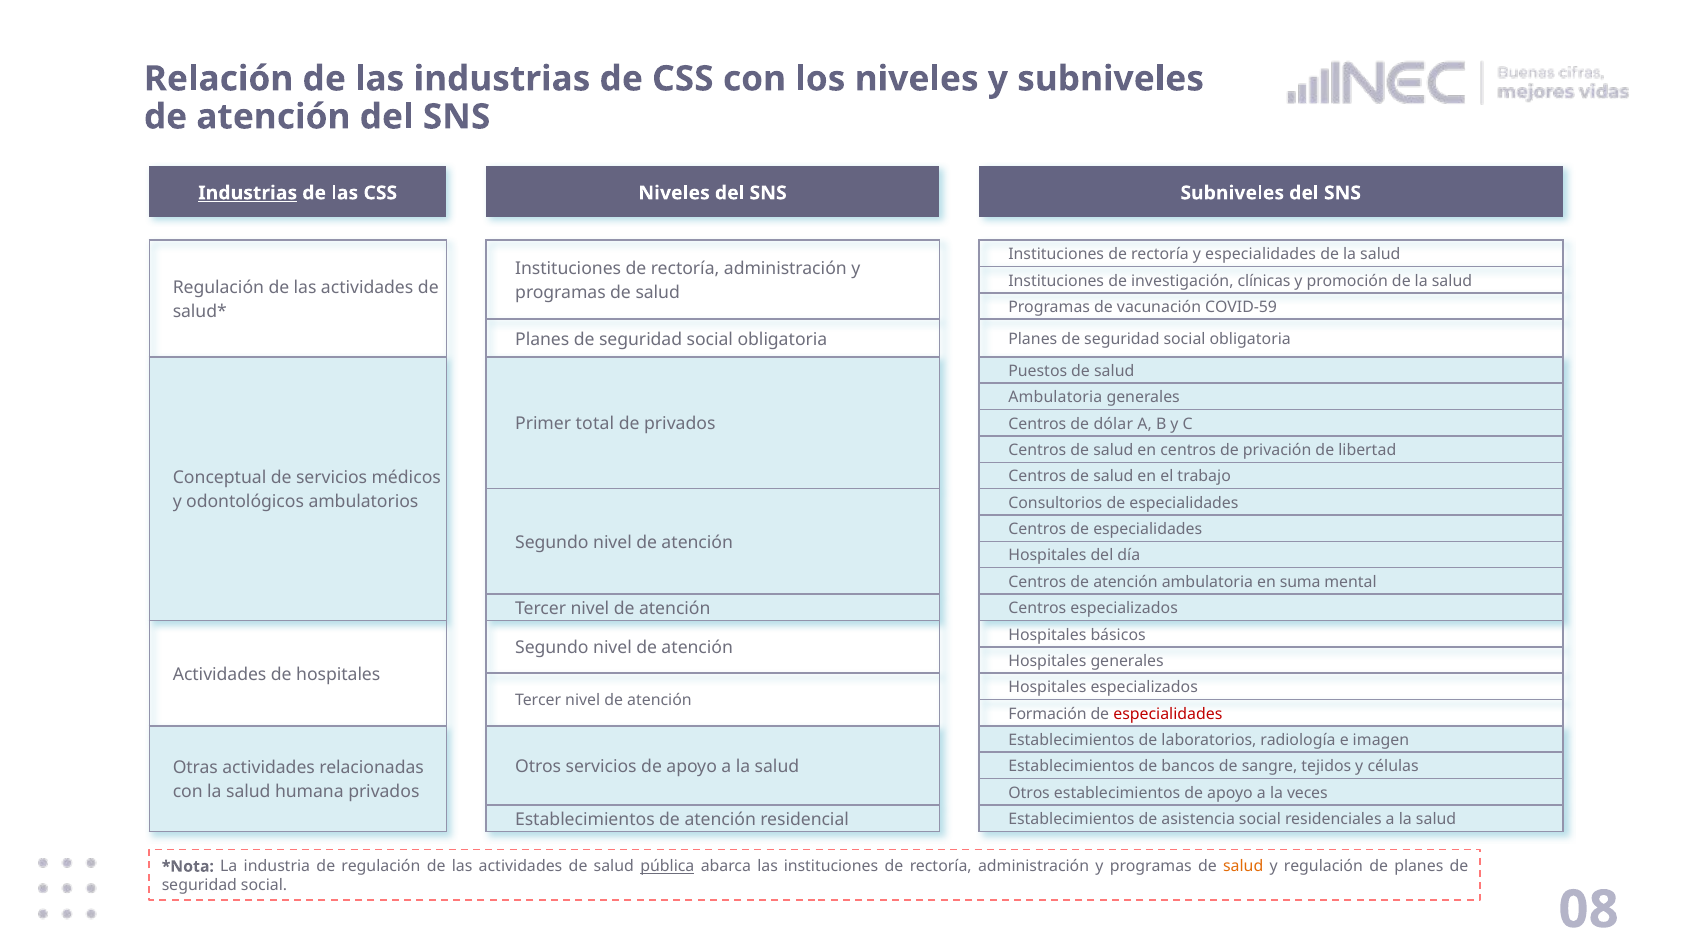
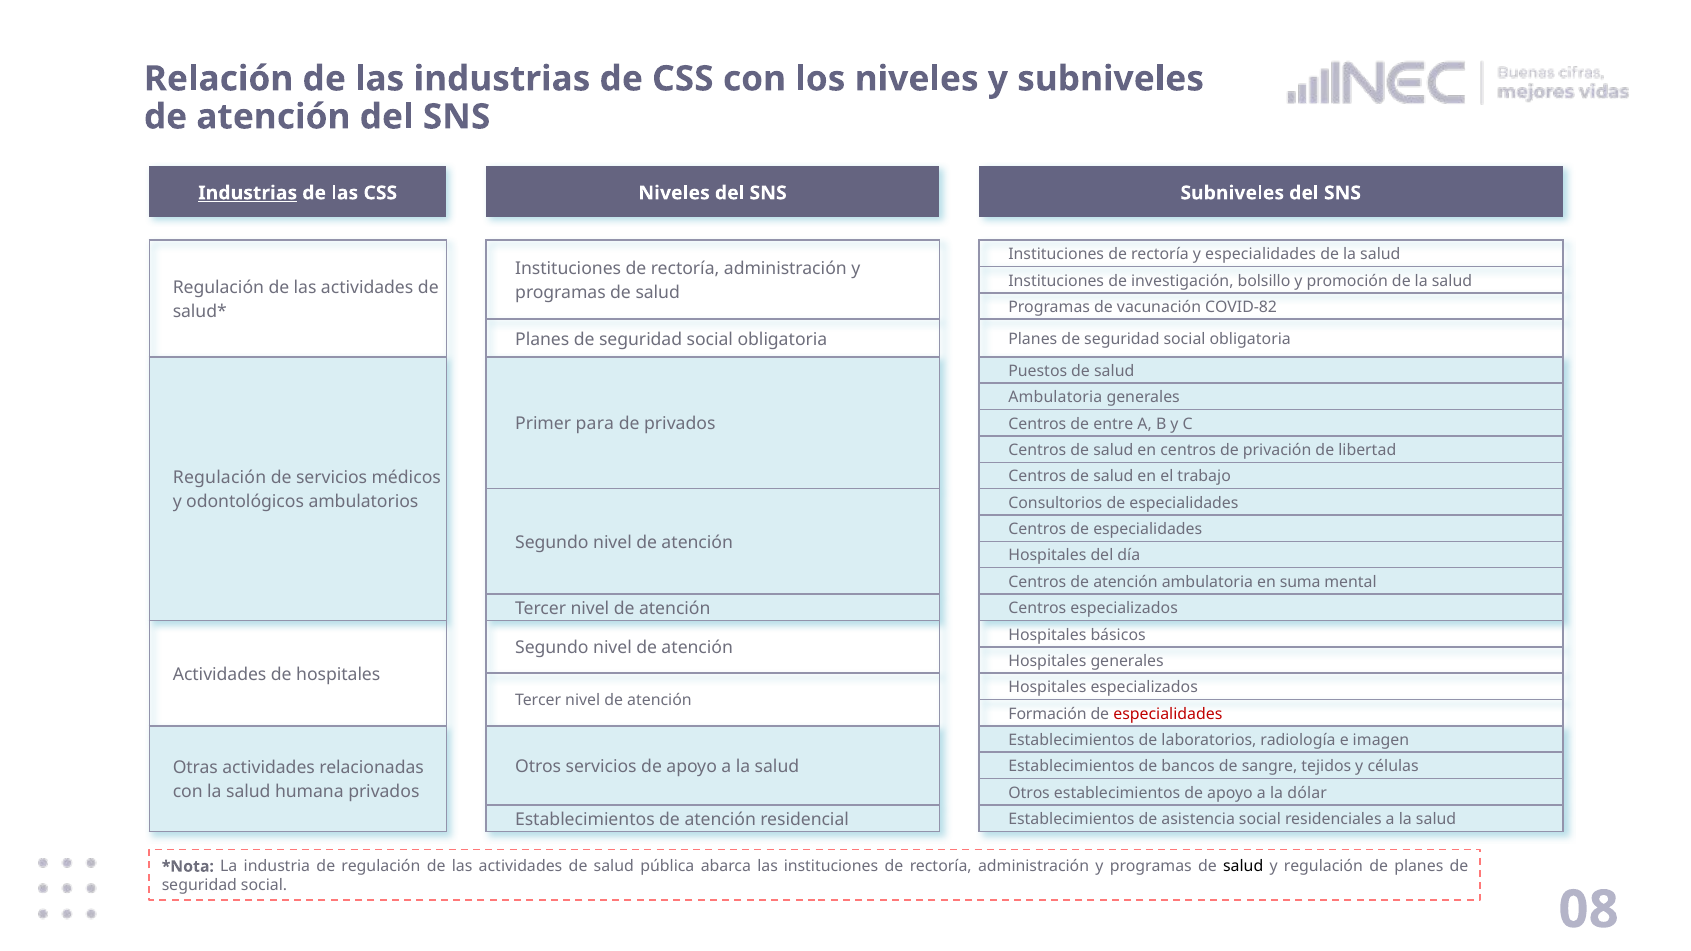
clínicas: clínicas -> bolsillo (1264, 281)
COVID-59: COVID-59 -> COVID-82 (1241, 307)
total: total -> para (595, 424)
dólar: dólar -> entre (1113, 424)
Conceptual: Conceptual -> Regulación (220, 478)
veces: veces -> dólar (1307, 793)
pública underline: present -> none (667, 867)
salud colour: orange -> black (1243, 867)
